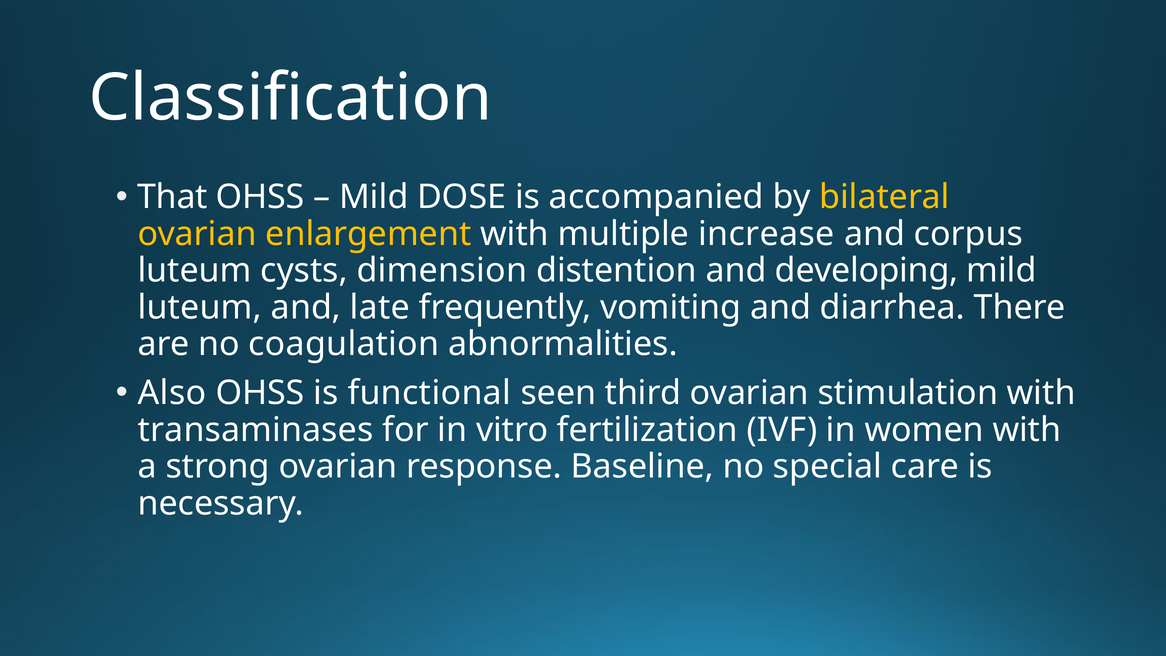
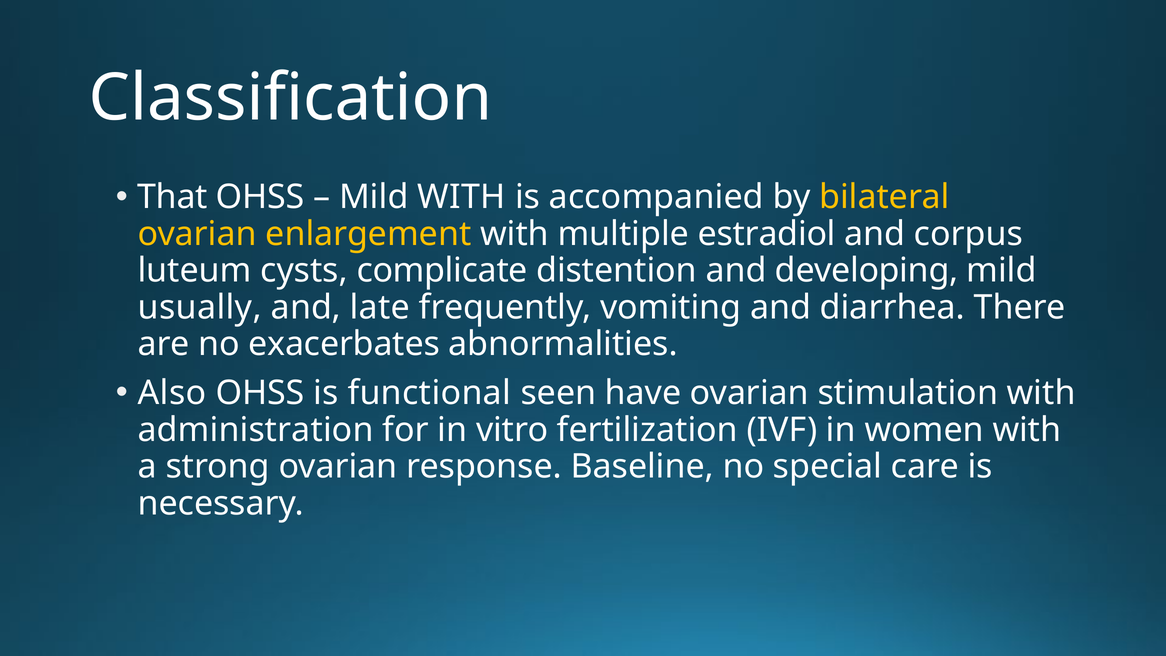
Mild DOSE: DOSE -> WITH (461, 197)
increase: increase -> estradiol (767, 234)
dimension: dimension -> complicate (442, 271)
luteum: luteum -> usually (200, 307)
coagulation: coagulation -> exacerbates (344, 344)
third: third -> have (643, 393)
transaminases: transaminases -> administration (256, 430)
